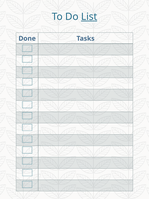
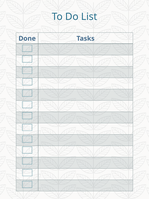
List underline: present -> none (89, 17)
